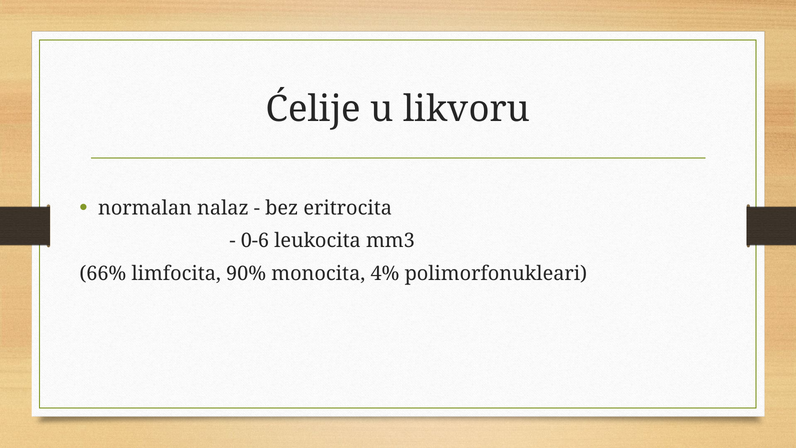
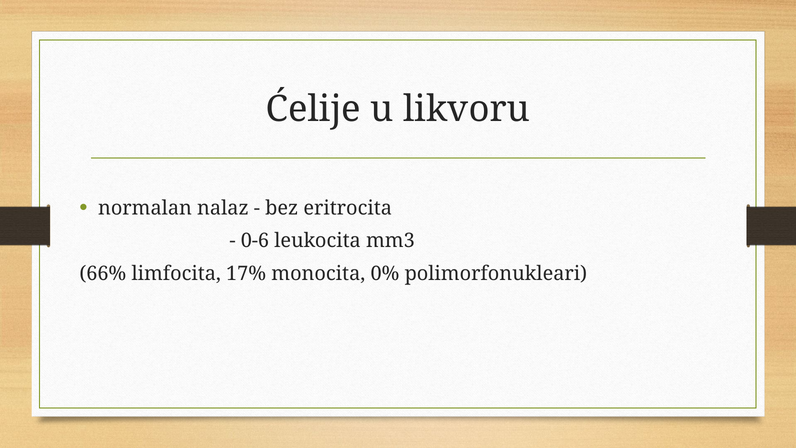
90%: 90% -> 17% (246, 274)
4%: 4% -> 0% (385, 274)
